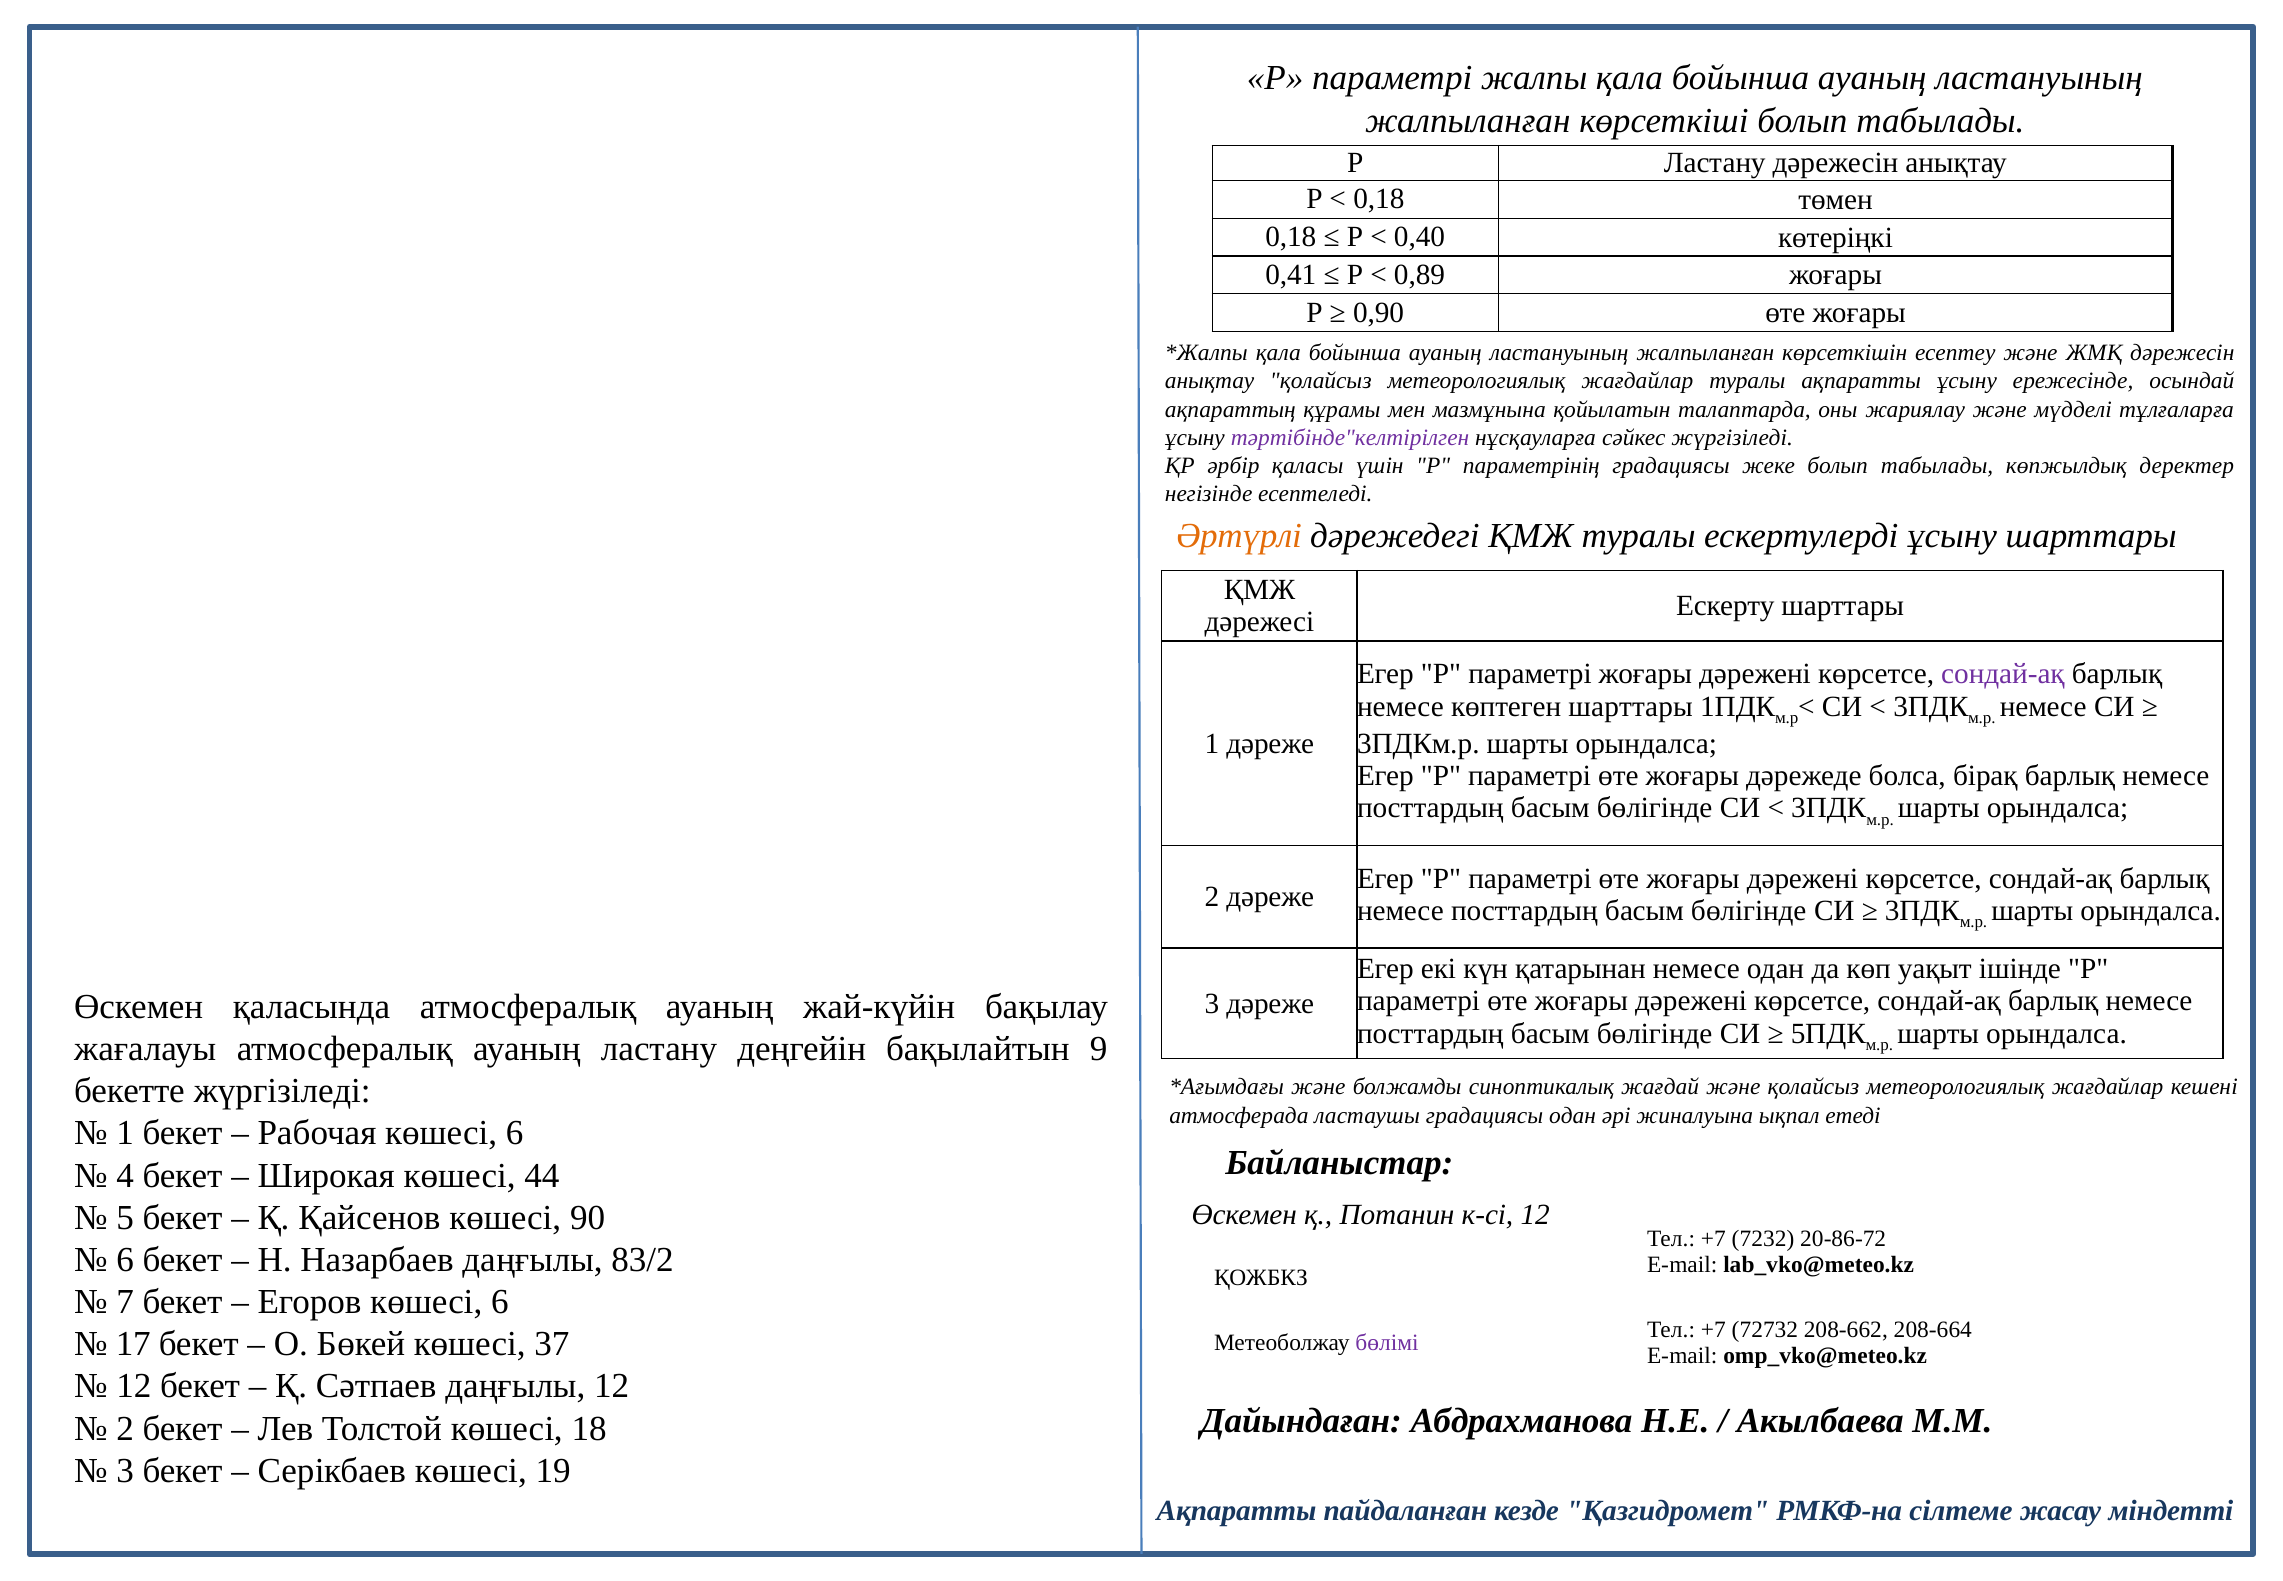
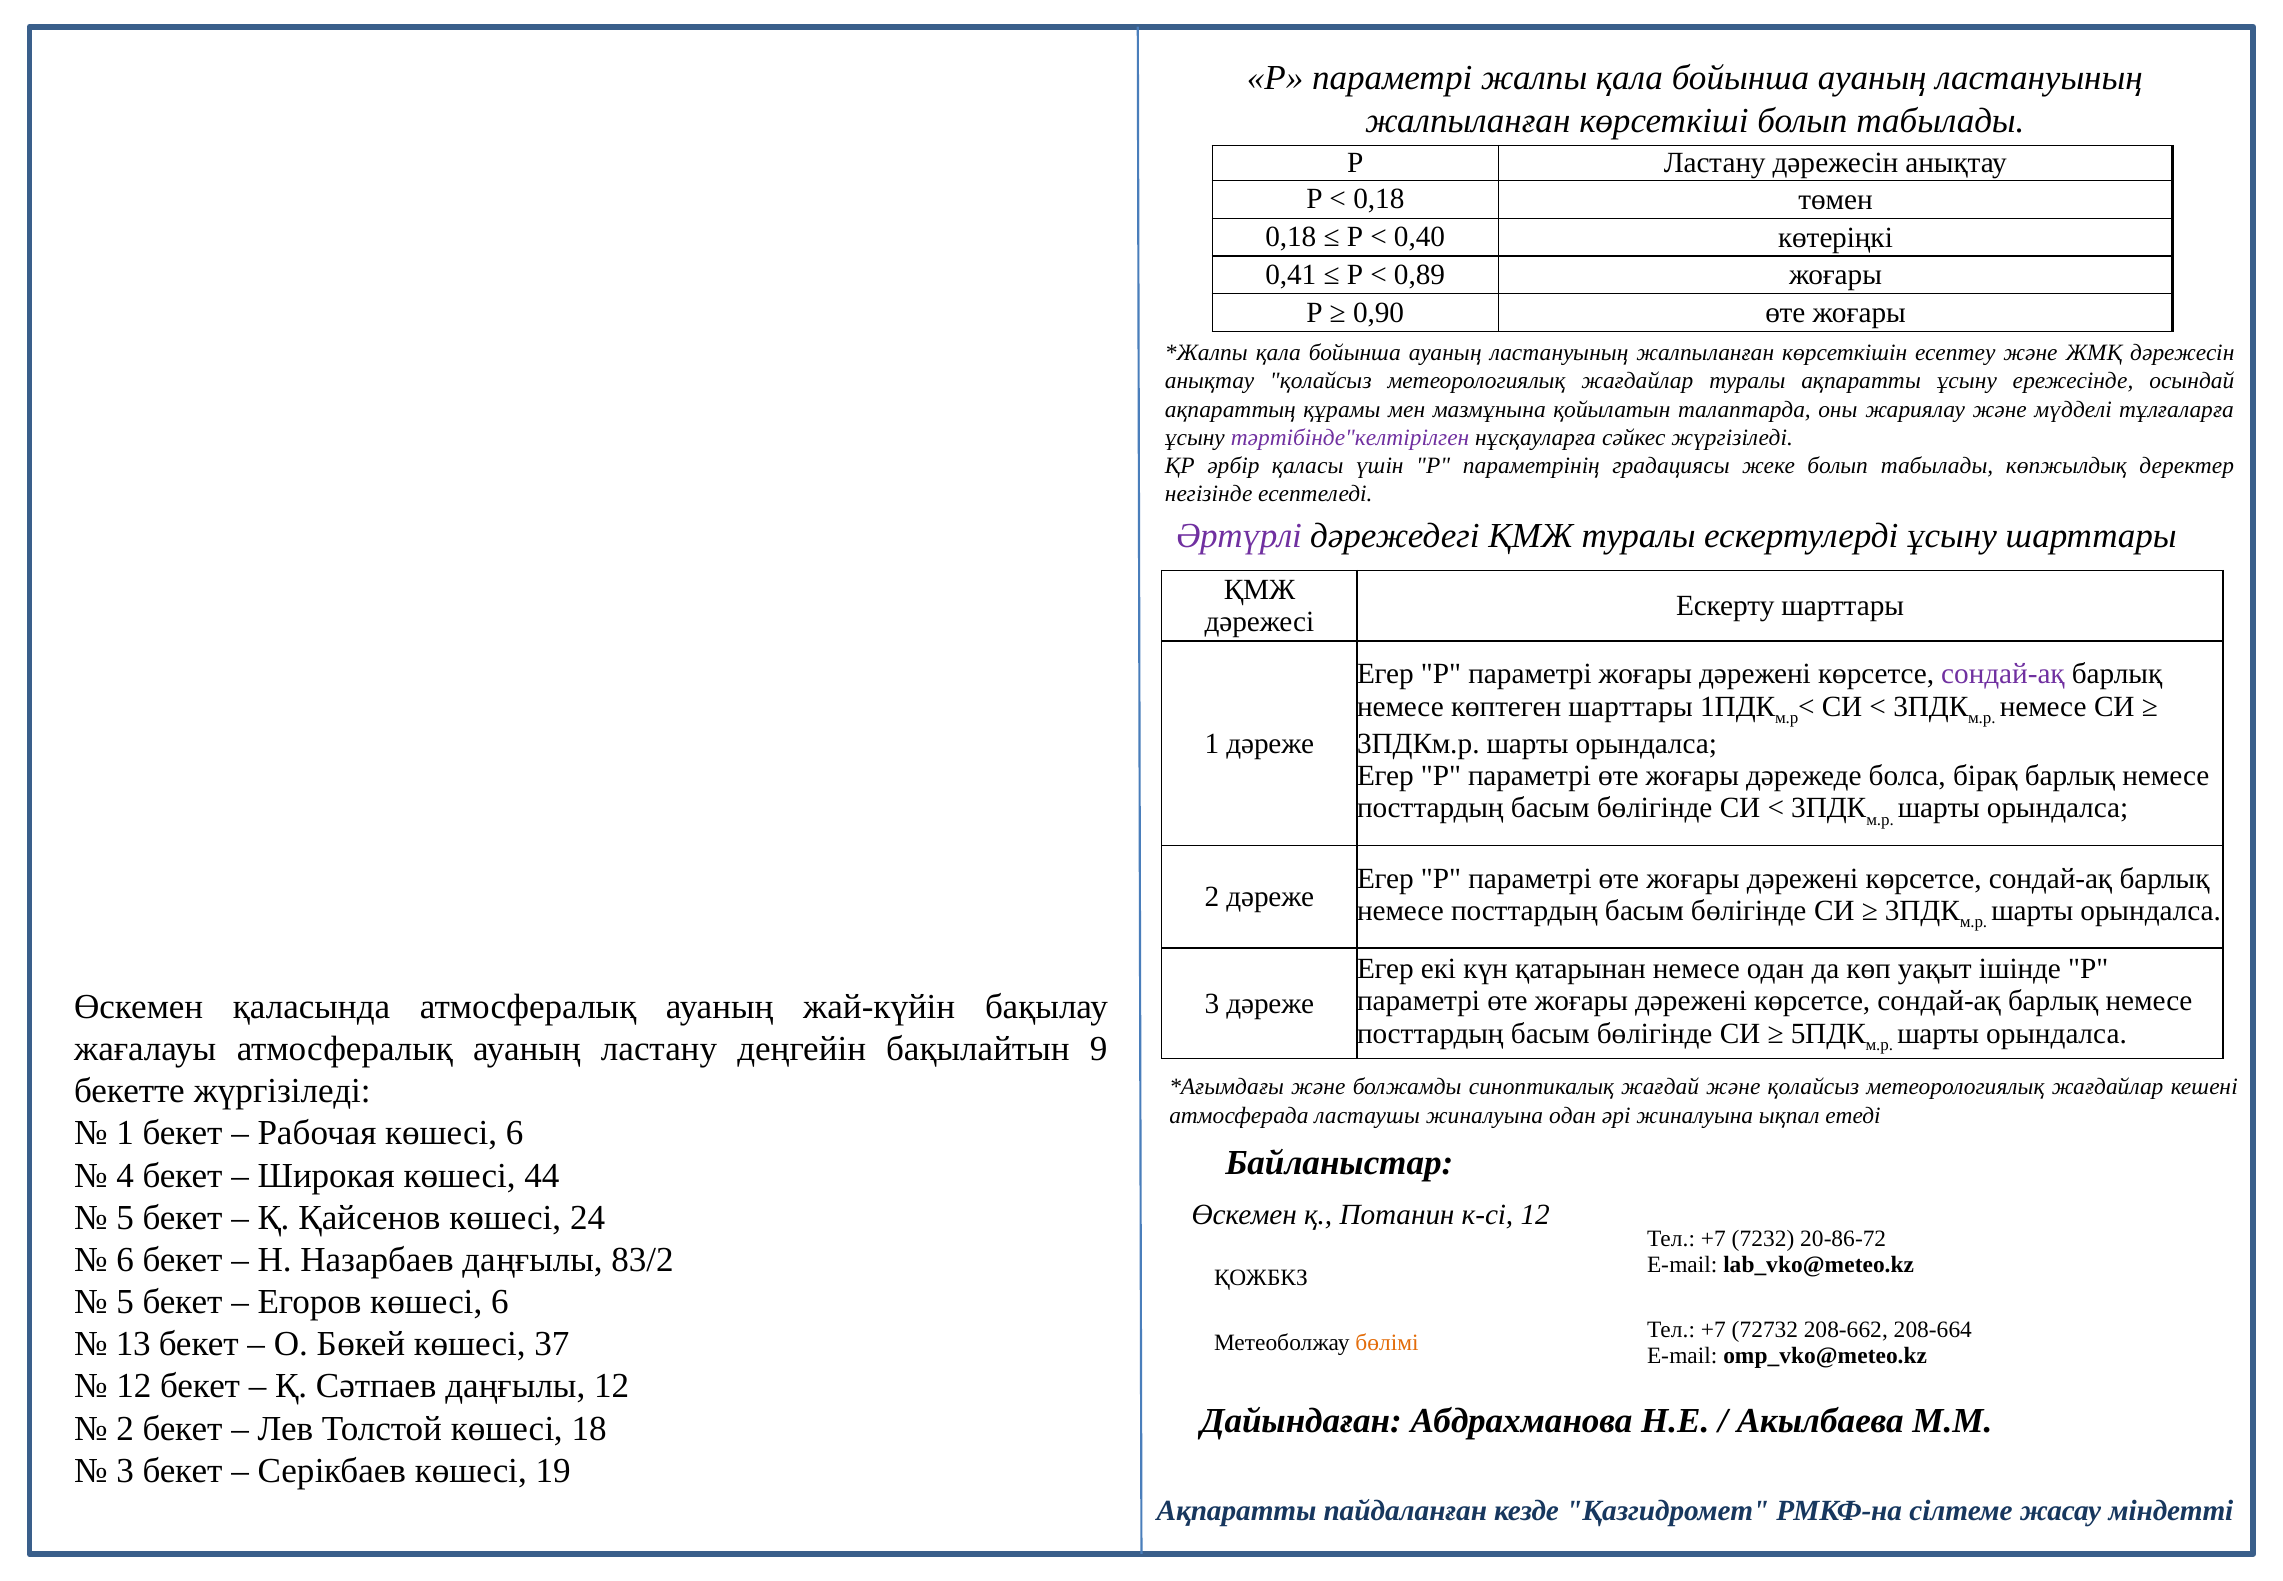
Әртүрлі colour: orange -> purple (1239, 536)
ластаушы градациясы: градациясы -> жиналуына (1485, 1115)
90: 90 -> 24 (588, 1217)
7: 7 -> 5 (125, 1302)
17: 17 -> 13 (133, 1344)
бөлімі colour: purple -> orange (1387, 1342)
